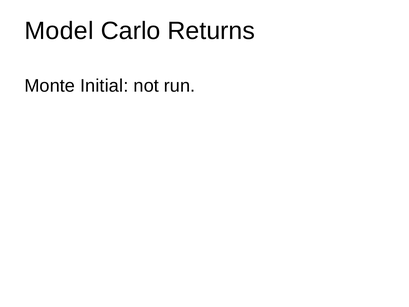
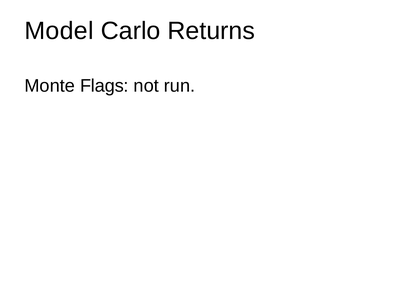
Initial: Initial -> Flags (104, 86)
